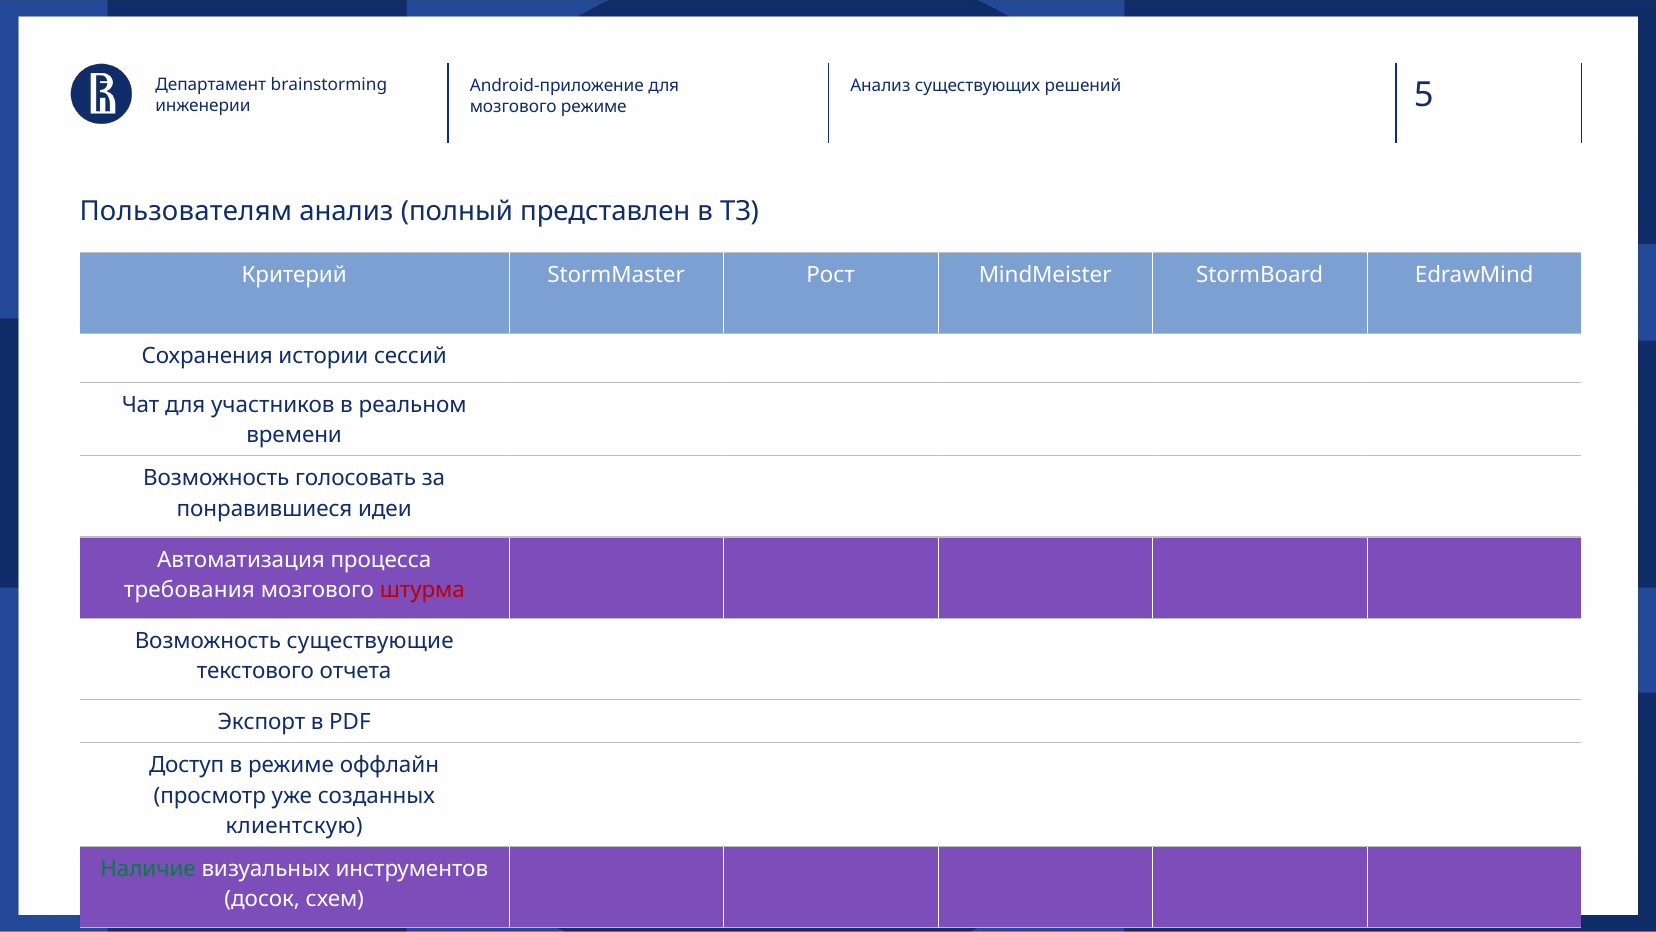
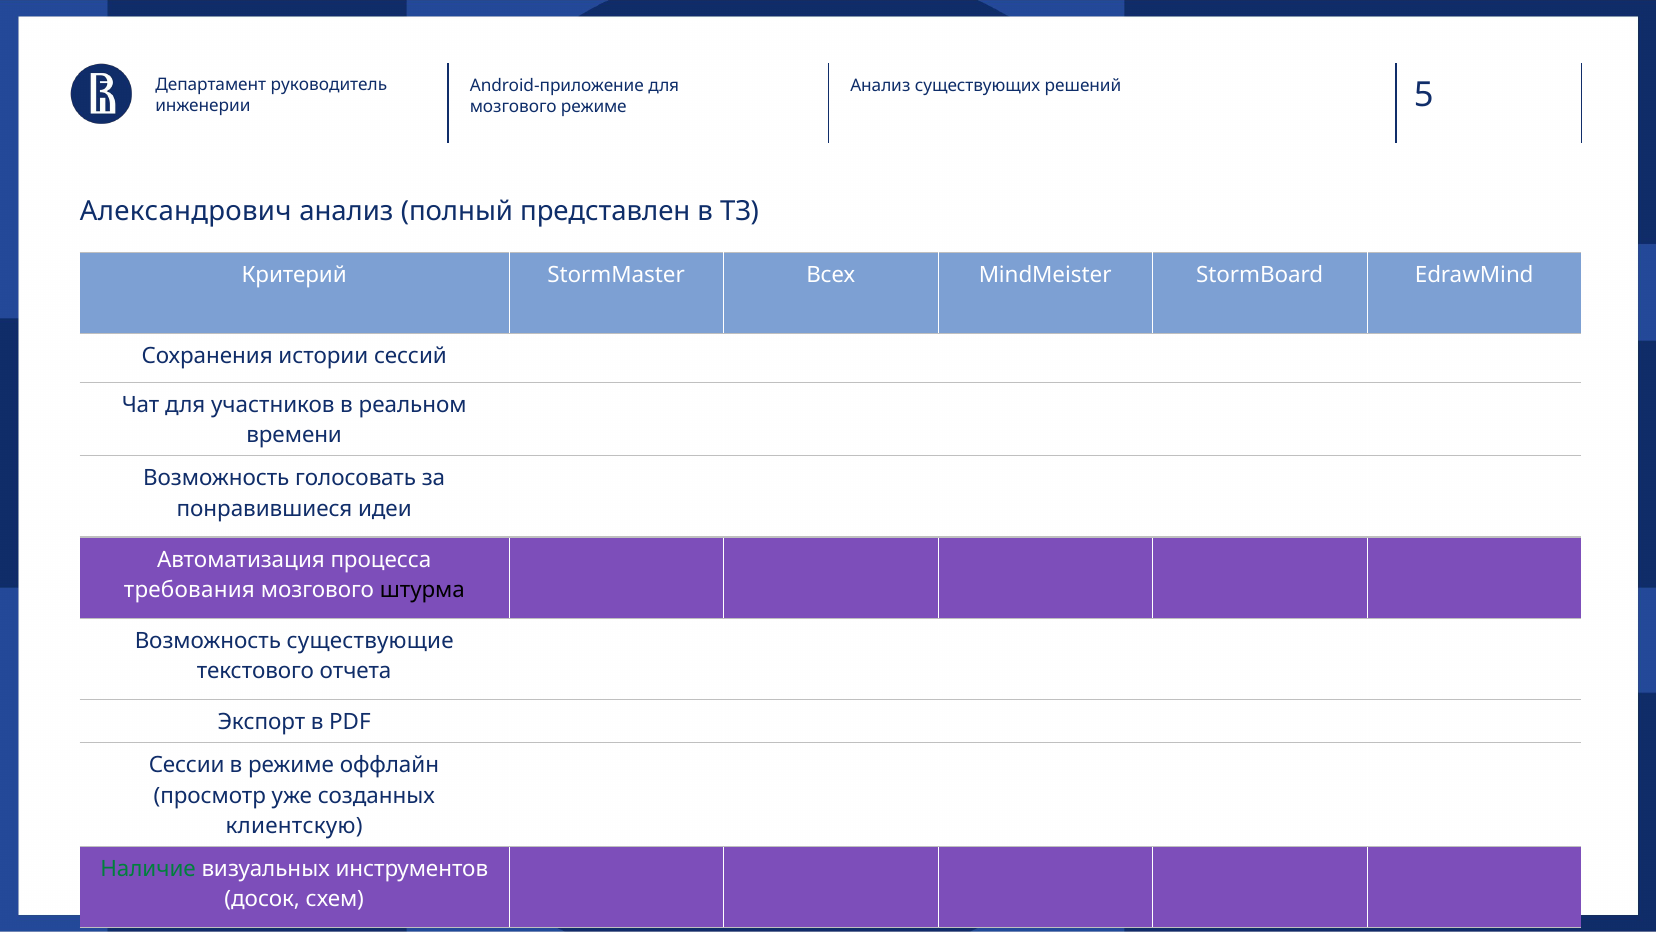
brainstorming: brainstorming -> руководитель (329, 85)
Пользователям: Пользователям -> Александрович (186, 211)
Рост: Рост -> Всех (831, 275)
штурма colour: red -> black (422, 590)
Доступ: Доступ -> Сессии (187, 765)
